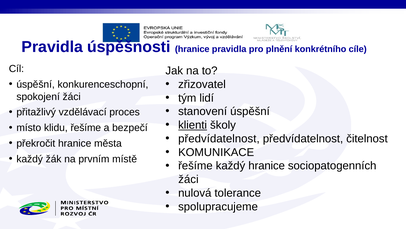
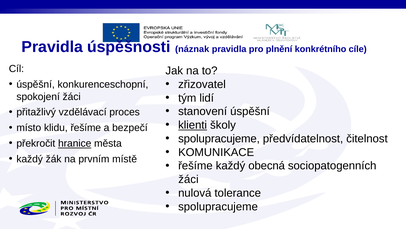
úspěšnosti hranice: hranice -> náznak (192, 49)
předvídatelnost: předvídatelnost -> spolupracujeme (219, 138)
hranice underline: none -> present (75, 143)
každý hranice: hranice -> obecná (267, 165)
